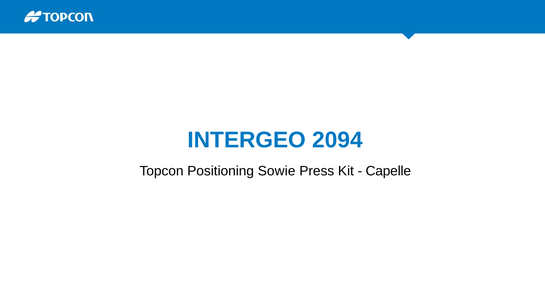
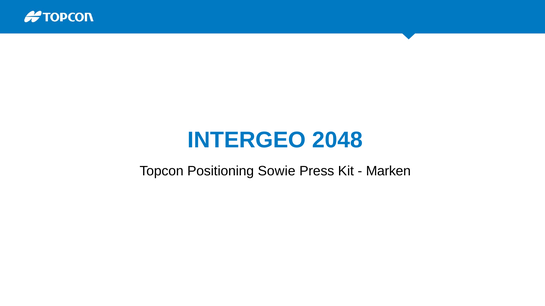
2094: 2094 -> 2048 (337, 140)
Capelle: Capelle -> Marken (388, 171)
